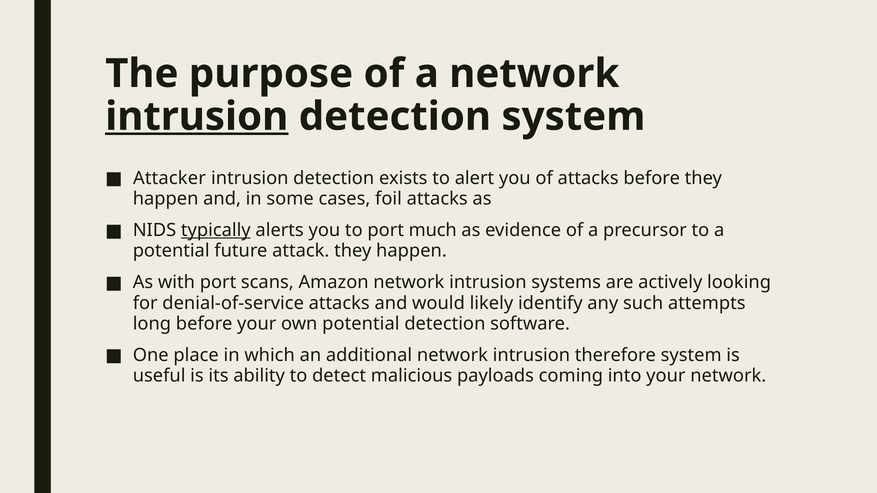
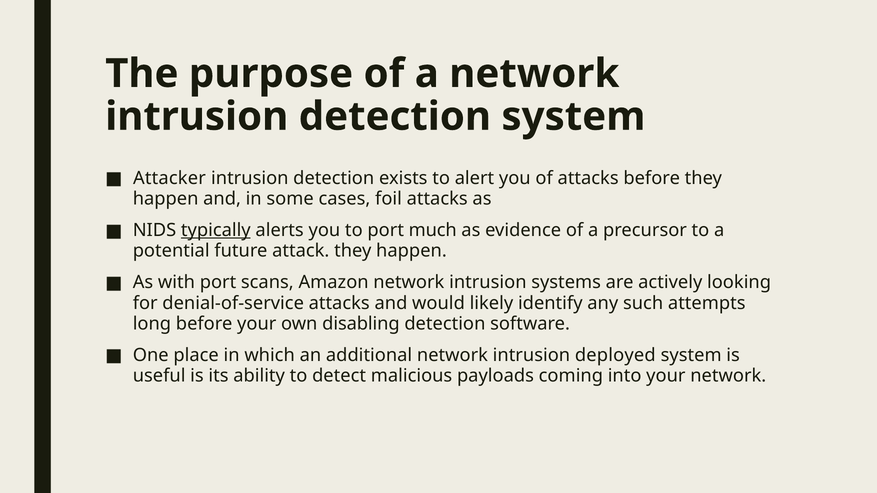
intrusion underline: present -> none (197, 117)
own potential: potential -> disabling (361, 324)
therefore: therefore -> deployed (615, 355)
